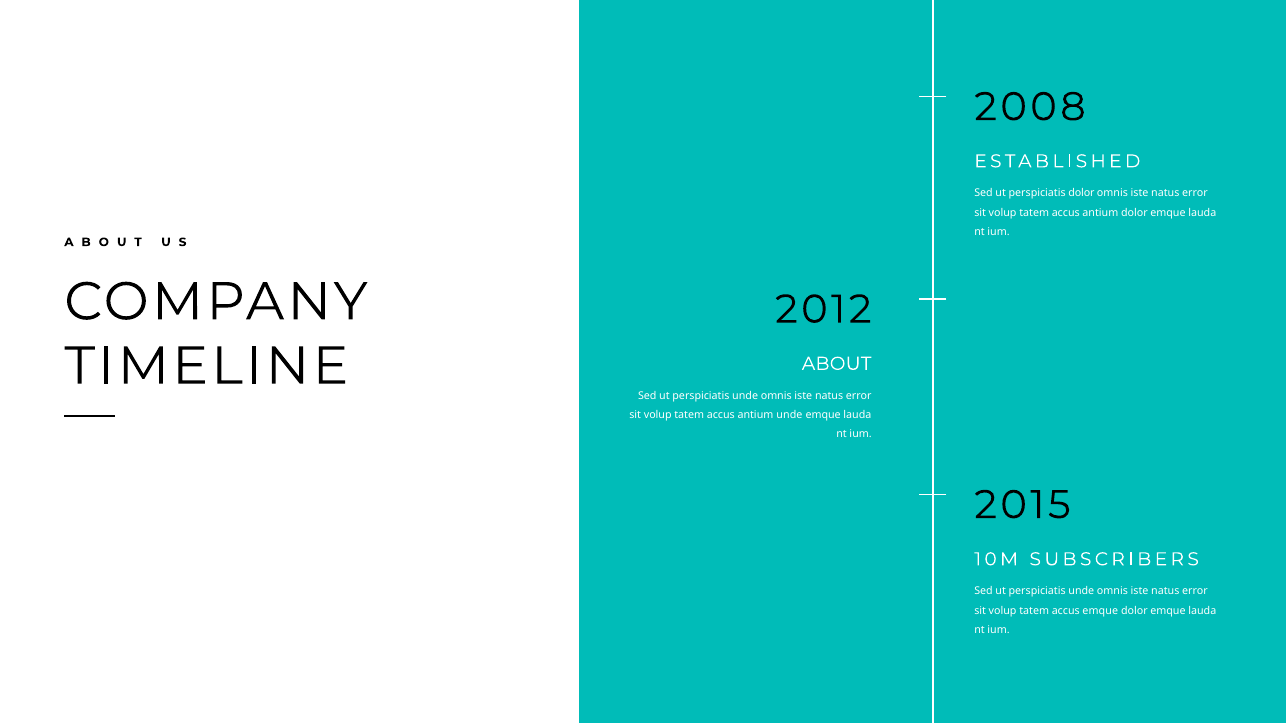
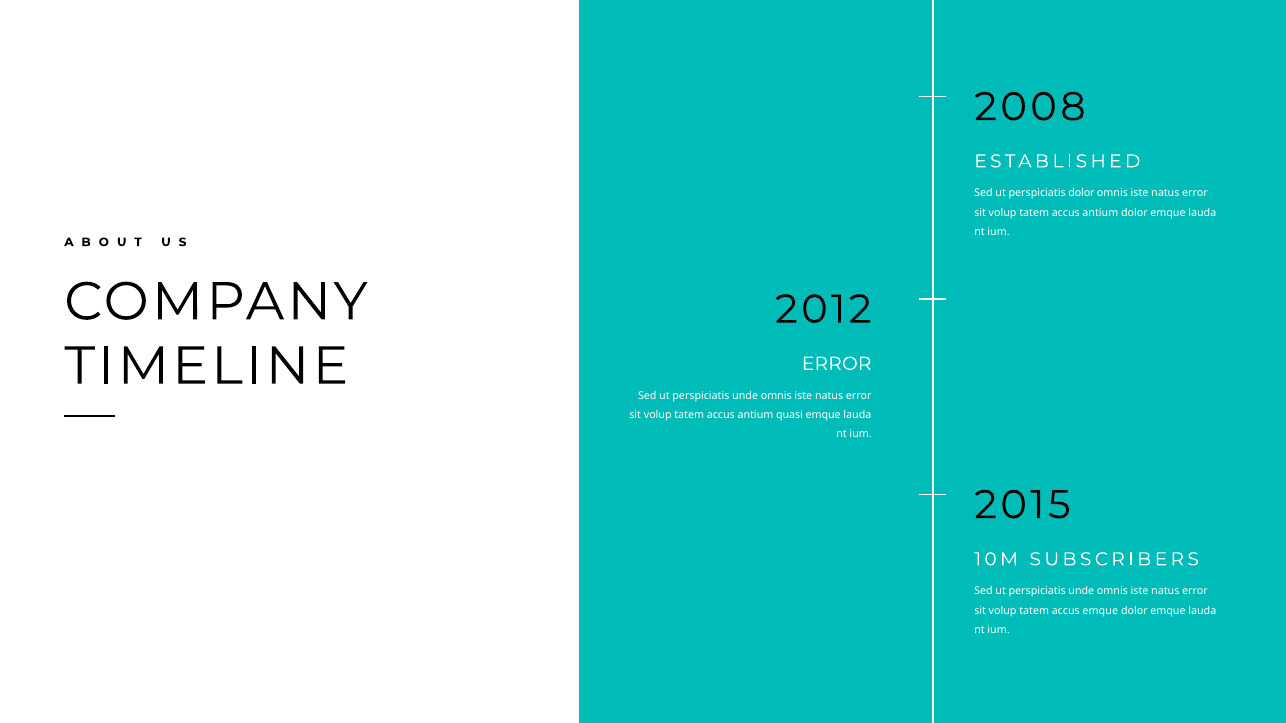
ABOUT: ABOUT -> ERROR (837, 364)
antium unde: unde -> quasi (790, 415)
